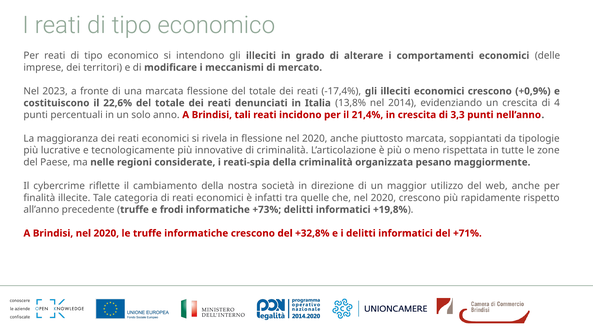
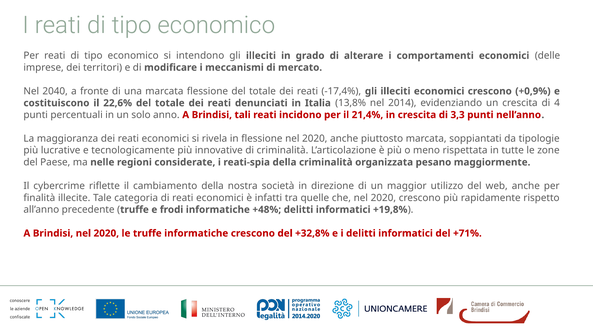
2023: 2023 -> 2040 (55, 91)
+73%: +73% -> +48% (267, 210)
